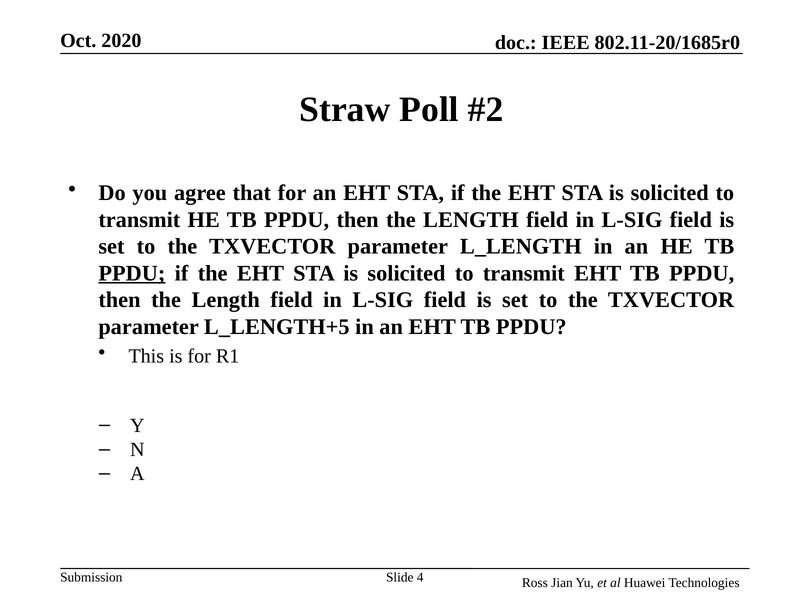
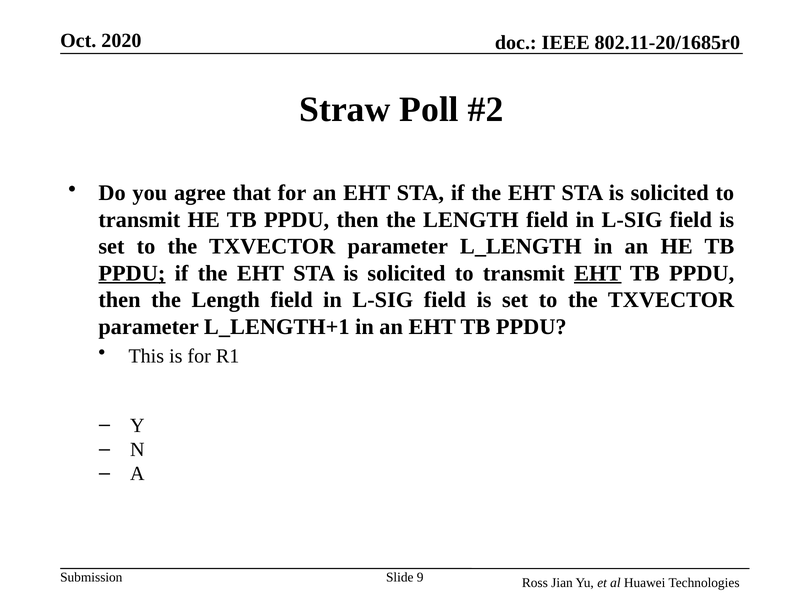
EHT underline: none -> present (598, 273)
L_LENGTH+5: L_LENGTH+5 -> L_LENGTH+1 (277, 327)
4: 4 -> 9 (420, 578)
